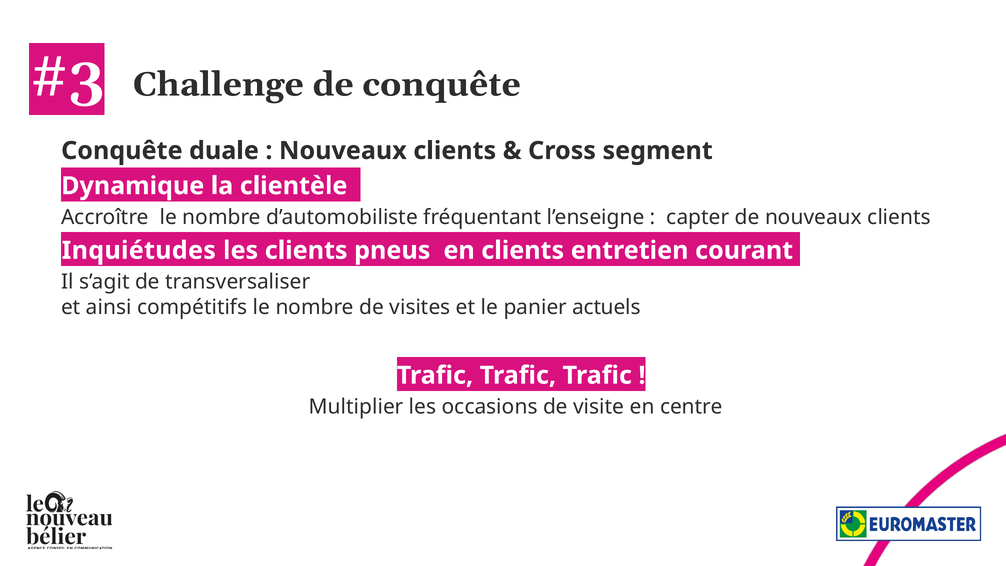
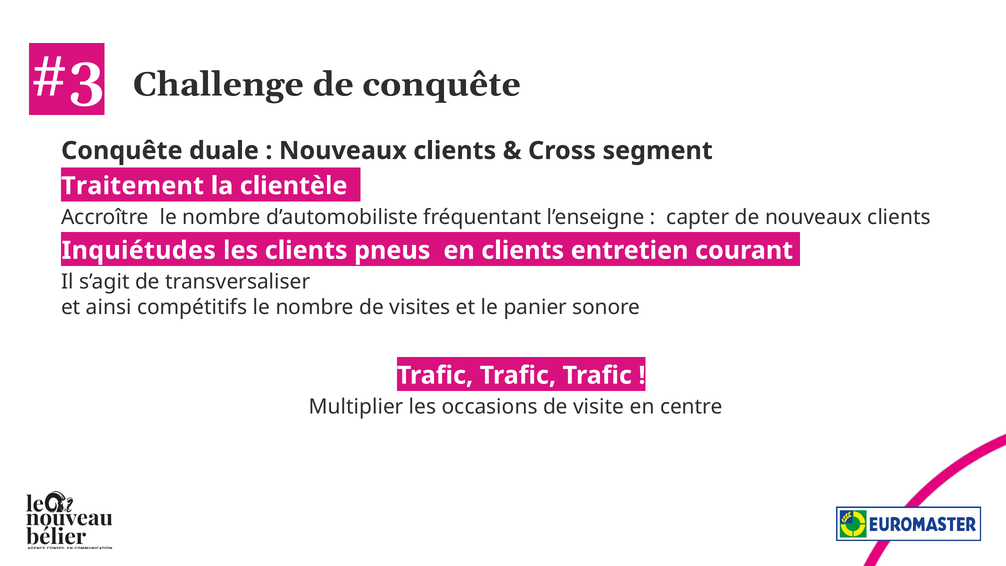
Dynamique: Dynamique -> Traitement (133, 186)
actuels: actuels -> sonore (606, 307)
